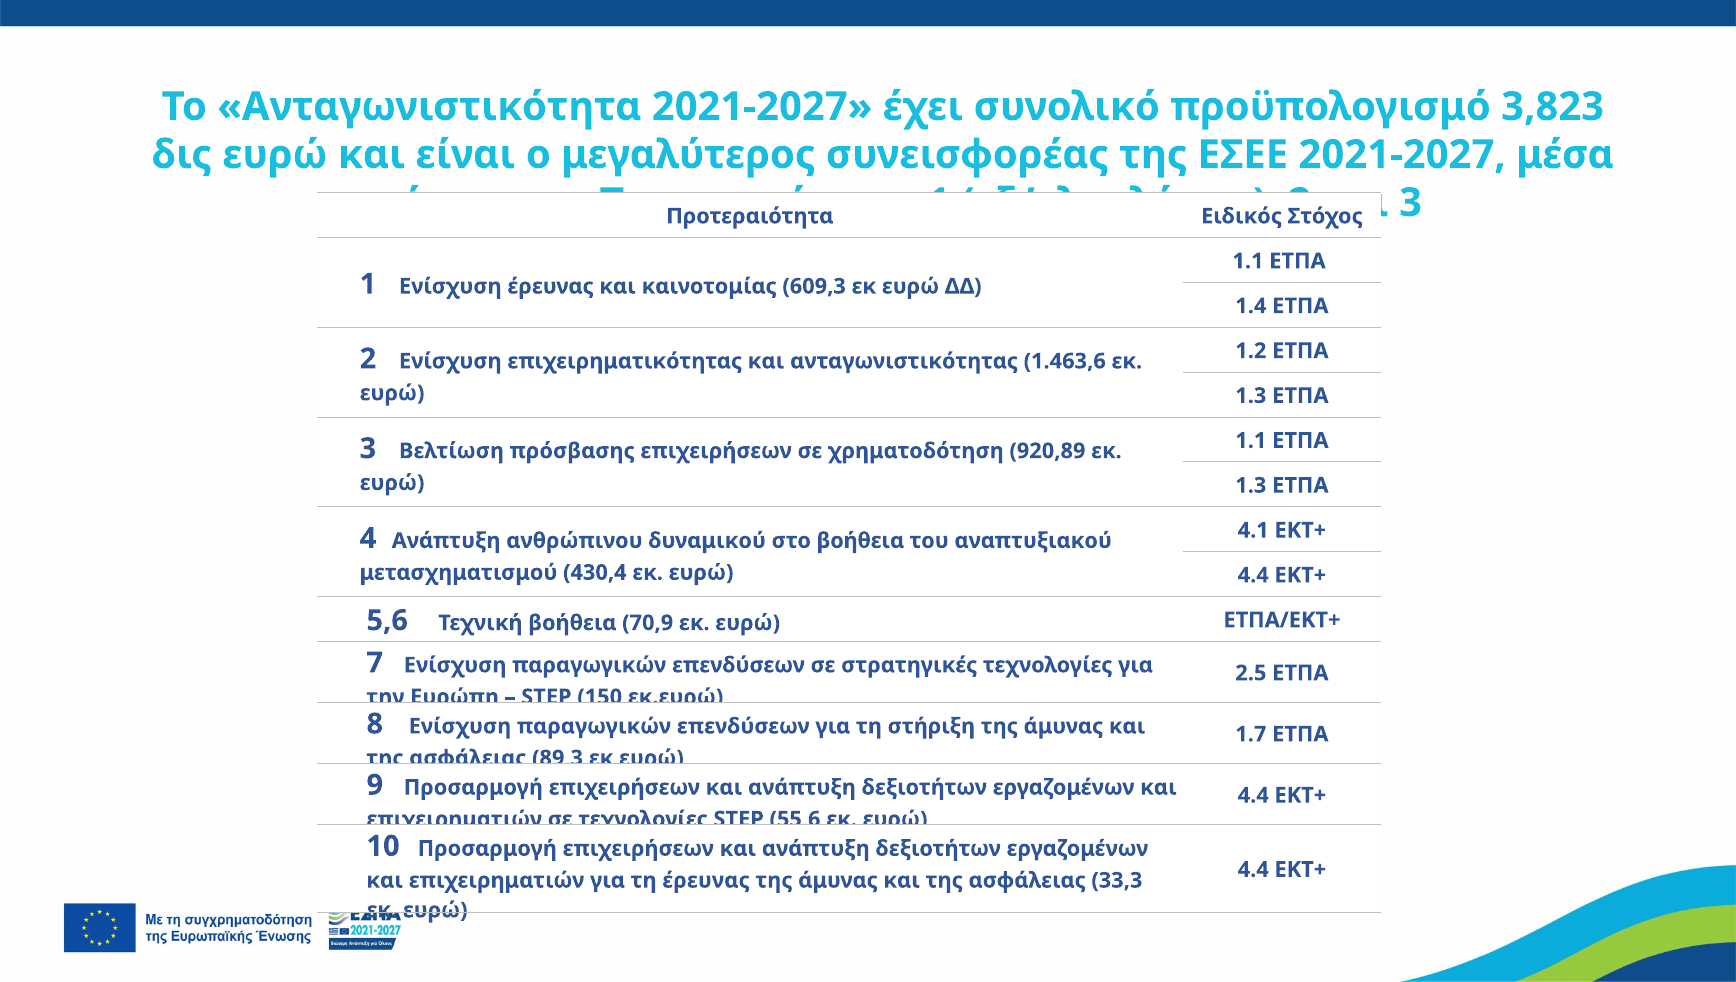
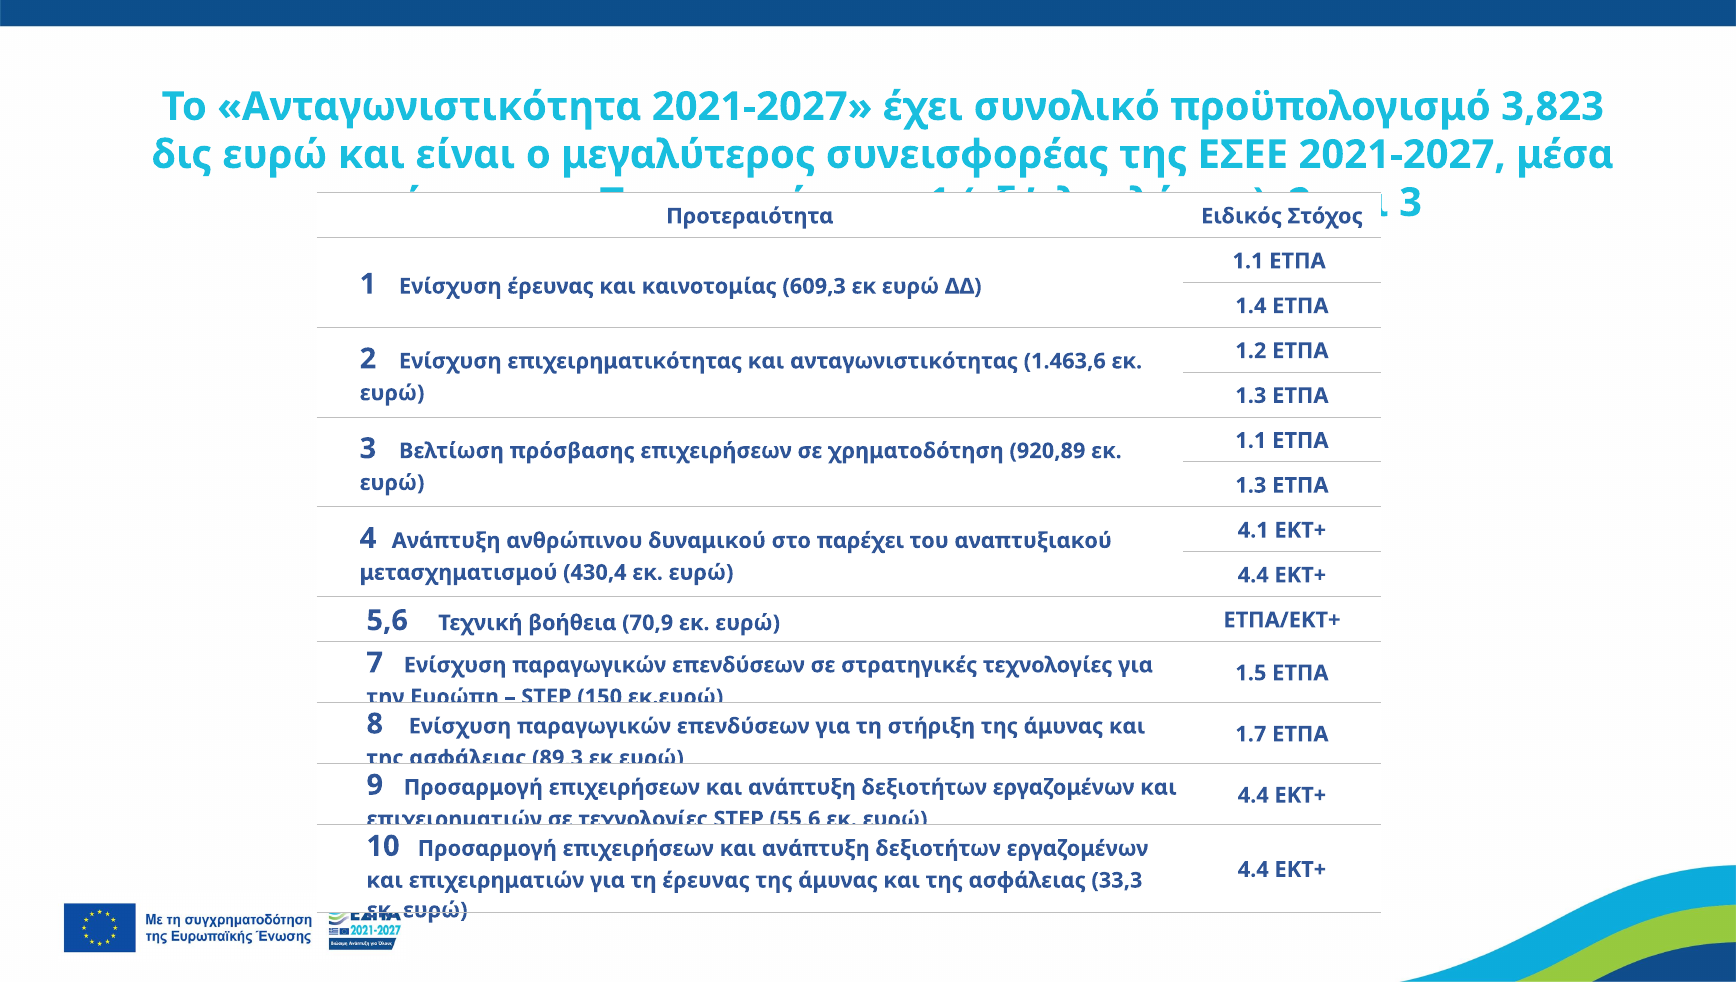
στο βοήθεια: βοήθεια -> παρέχει (860, 541)
2.5: 2.5 -> 1.5 (1251, 673)
